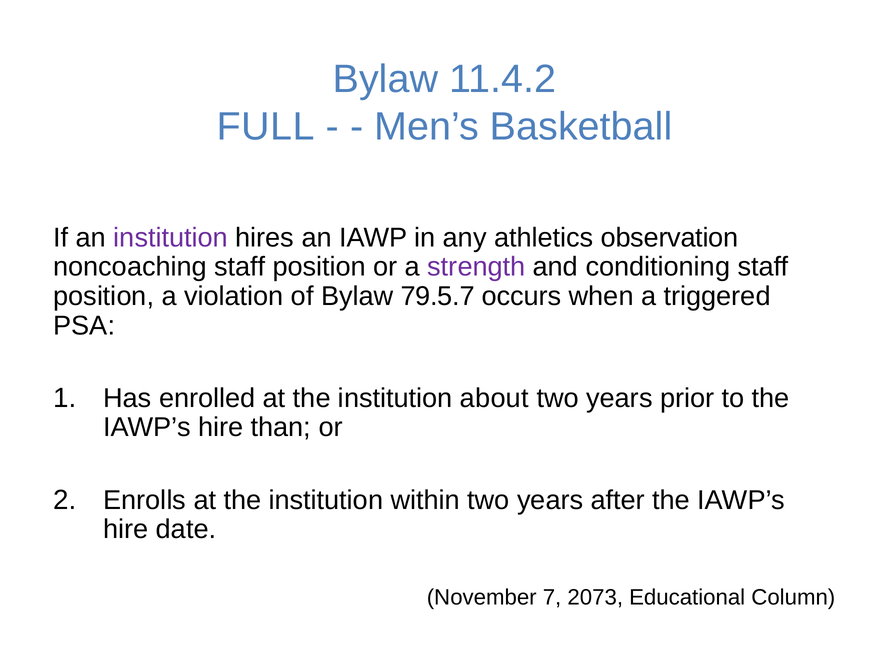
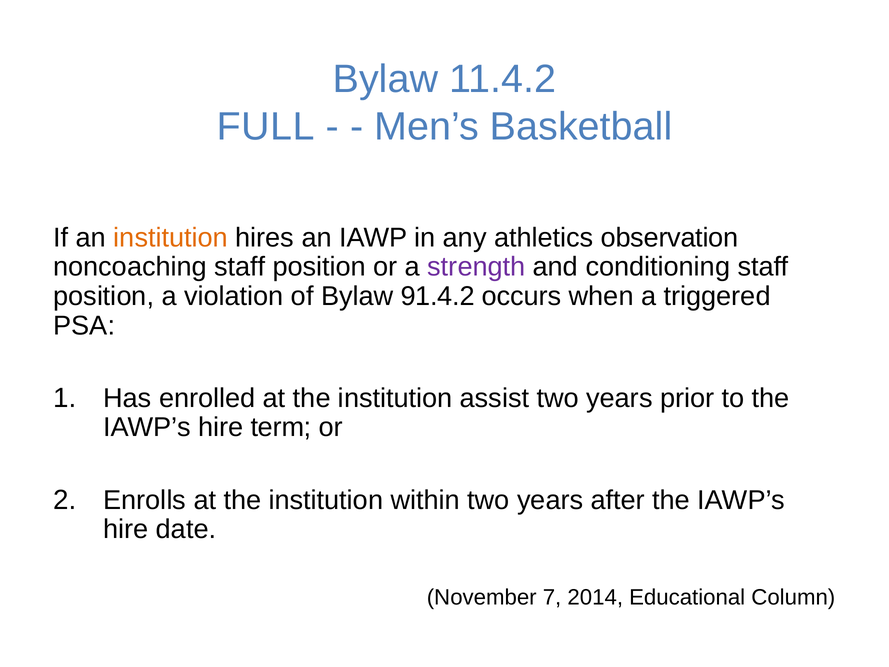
institution colour: purple -> orange (171, 237)
79.5.7: 79.5.7 -> 91.4.2 (438, 296)
about: about -> assist (494, 398)
than: than -> term (281, 427)
2073: 2073 -> 2014 (595, 597)
